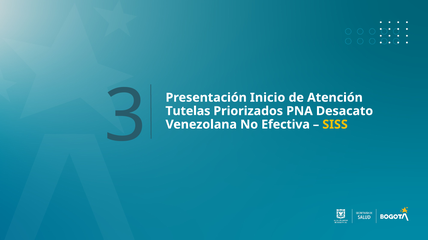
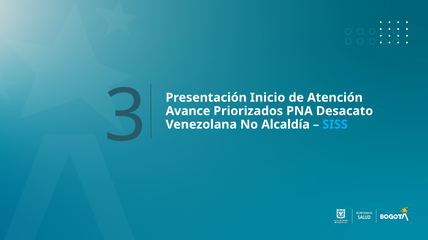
Tutelas: Tutelas -> Avance (188, 111)
Efectiva: Efectiva -> Alcaldía (286, 125)
SISS colour: yellow -> light blue (335, 125)
